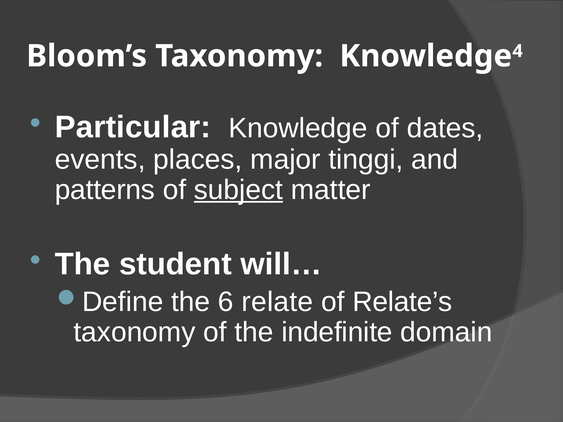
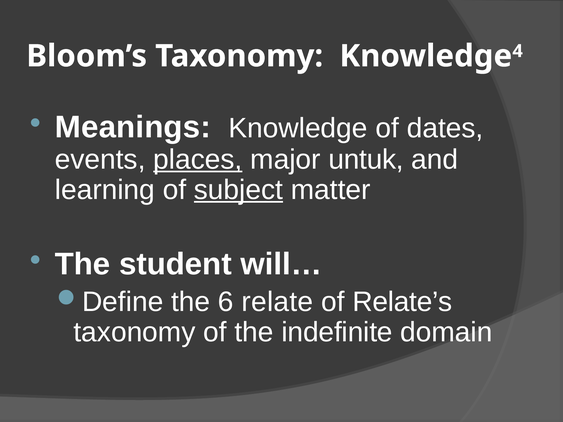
Particular: Particular -> Meanings (133, 127)
places underline: none -> present (198, 160)
tinggi: tinggi -> untuk (366, 160)
patterns: patterns -> learning (105, 190)
